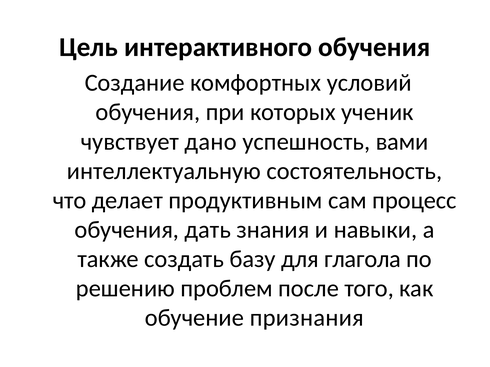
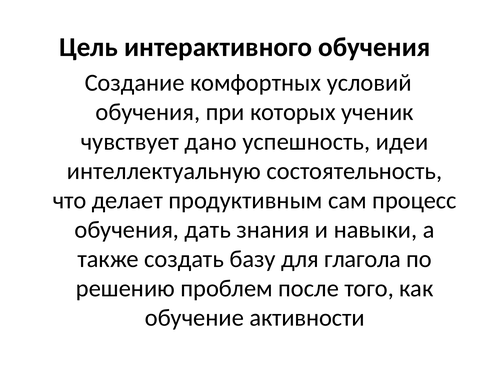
вами: вами -> идеи (402, 142)
признания: признания -> активности (307, 318)
